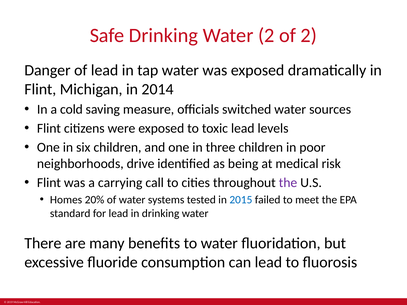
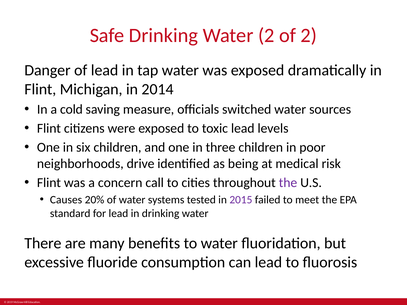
carrying: carrying -> concern (120, 183)
Homes: Homes -> Causes (66, 200)
2015 colour: blue -> purple (241, 200)
